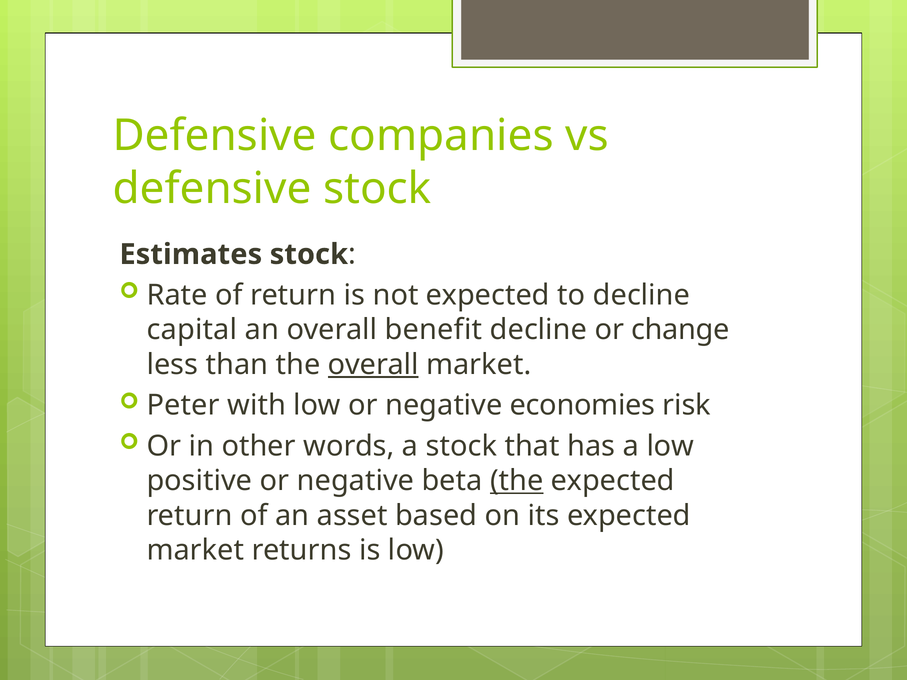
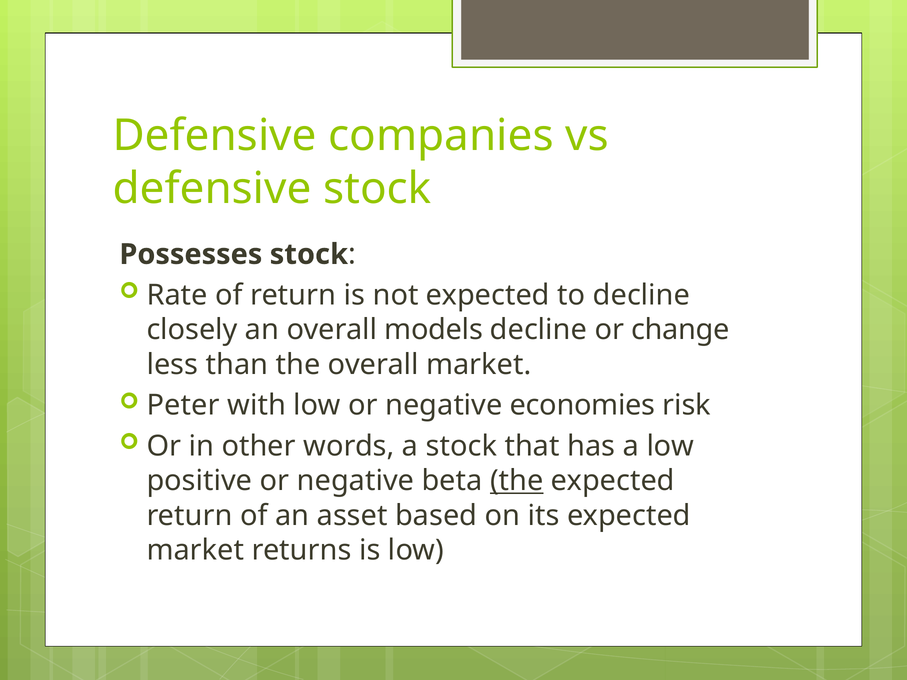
Estimates: Estimates -> Possesses (191, 254)
capital: capital -> closely (192, 330)
benefit: benefit -> models (434, 330)
overall underline: present -> none (373, 365)
